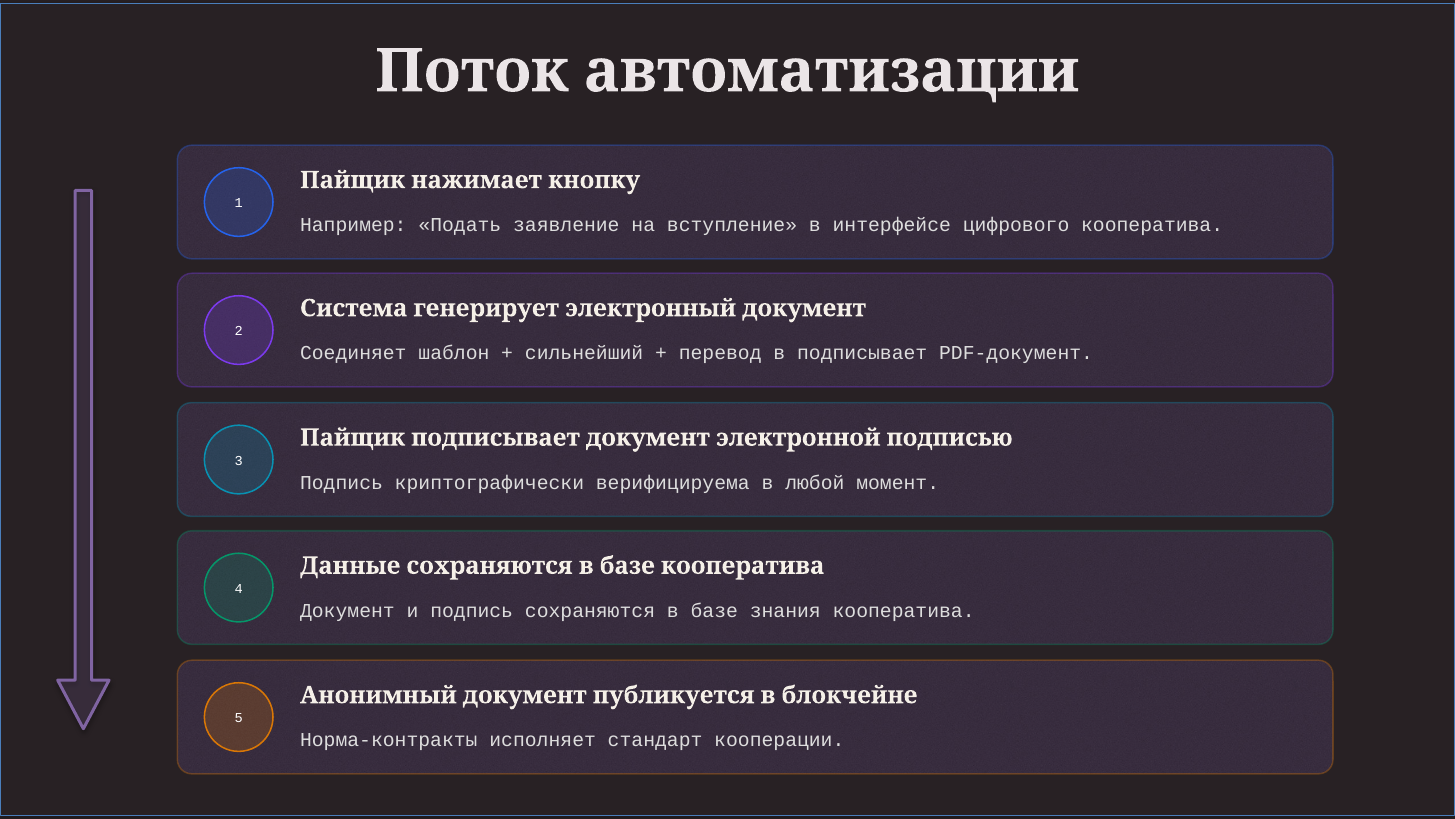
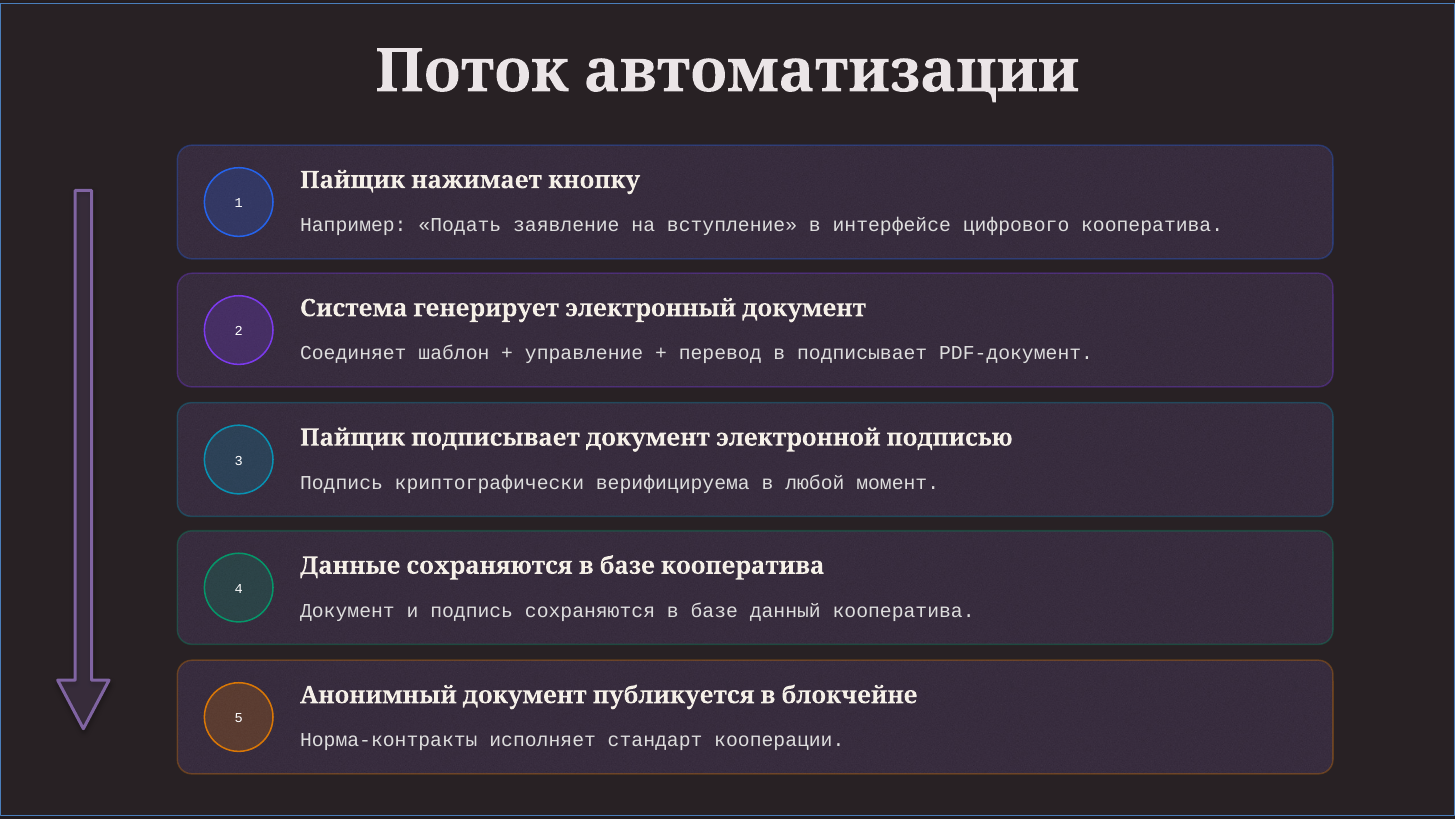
сильнейший: сильнейший -> управление (584, 353)
знания: знания -> данный (785, 610)
